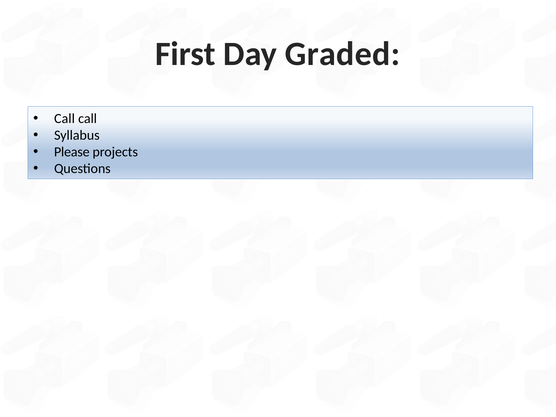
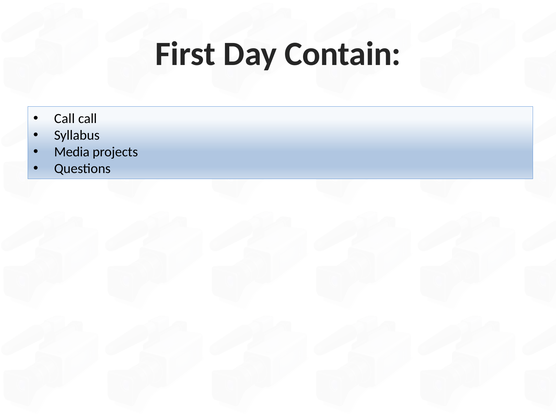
Graded: Graded -> Contain (343, 54)
Please: Please -> Media (72, 152)
